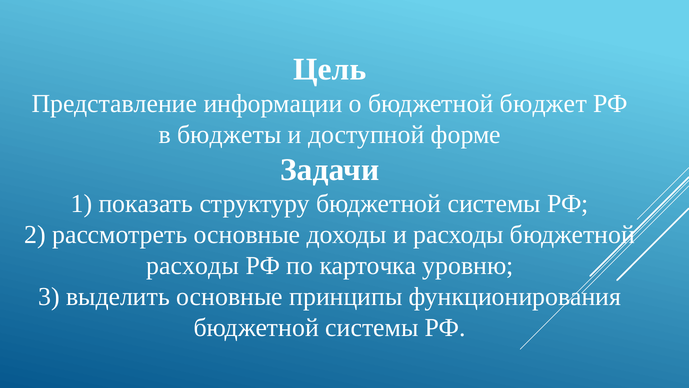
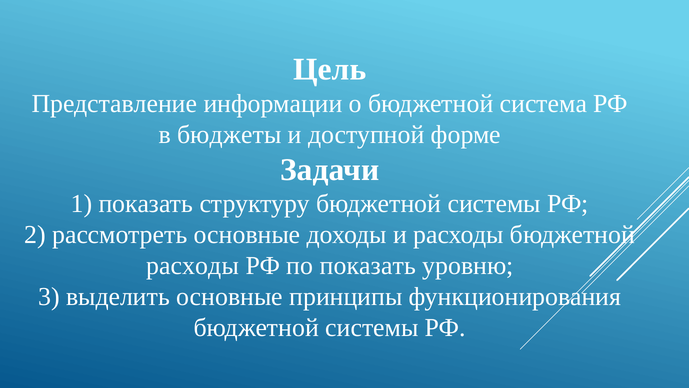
бюджет: бюджет -> система (543, 104)
по карточка: карточка -> показать (368, 265)
